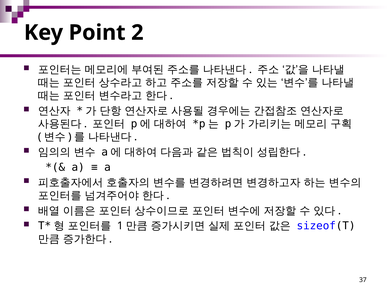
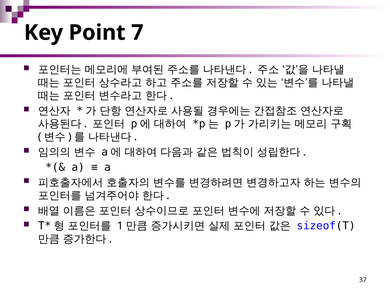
2: 2 -> 7 (137, 33)
